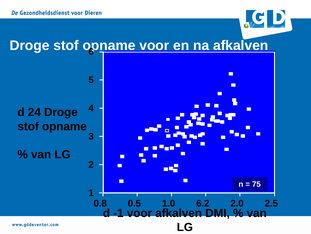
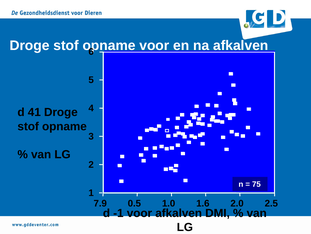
24: 24 -> 41 (34, 112)
0.8: 0.8 -> 7.9 (100, 203)
6.2: 6.2 -> 1.6 (203, 203)
